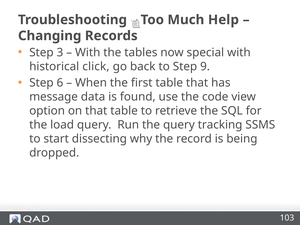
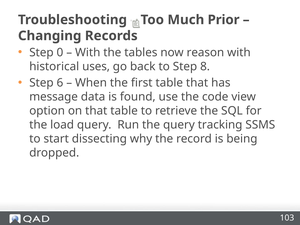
Help: Help -> Prior (224, 20)
3: 3 -> 0 (60, 52)
special: special -> reason (205, 52)
click: click -> uses (96, 67)
9: 9 -> 8 (205, 67)
